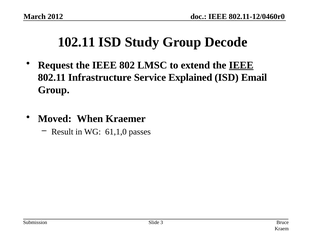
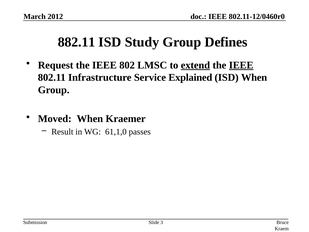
102.11: 102.11 -> 882.11 (77, 42)
Decode: Decode -> Defines (226, 42)
extend underline: none -> present (195, 65)
ISD Email: Email -> When (254, 77)
